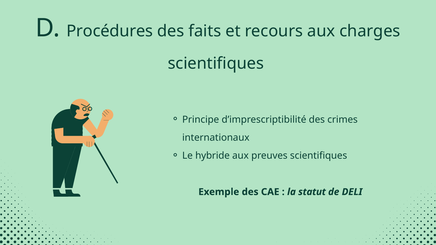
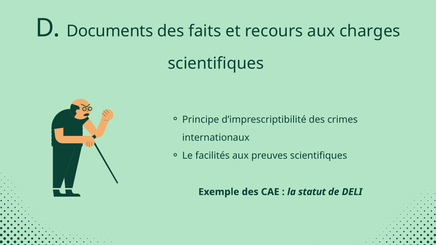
Procédures: Procédures -> Documents (110, 31)
hybride: hybride -> facilités (212, 156)
